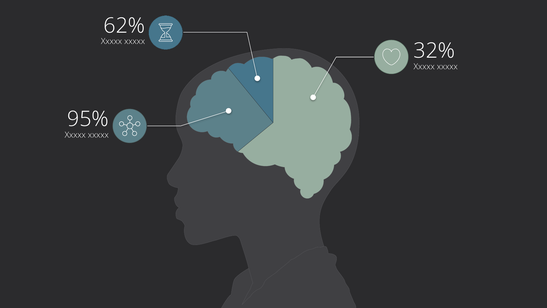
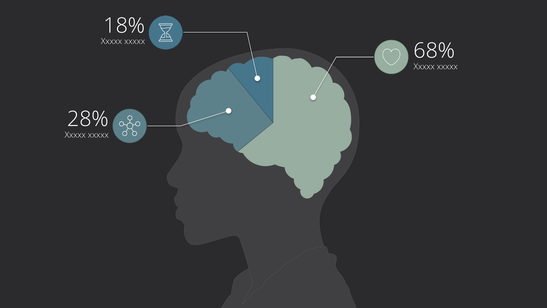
62%: 62% -> 18% (124, 26)
32%: 32% -> 68% (434, 51)
95%: 95% -> 28% (88, 119)
